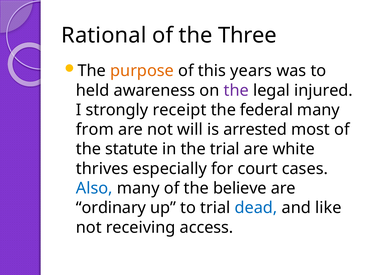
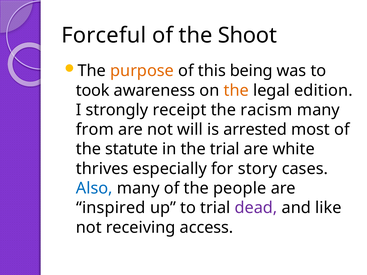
Rational: Rational -> Forceful (104, 35)
Three: Three -> Shoot (247, 35)
years: years -> being (251, 71)
held: held -> took (93, 90)
the colour: purple -> orange (236, 90)
injured: injured -> edition (323, 90)
federal: federal -> racism (266, 110)
court: court -> story (257, 169)
believe: believe -> people (240, 188)
ordinary: ordinary -> inspired (111, 208)
dead colour: blue -> purple (256, 208)
